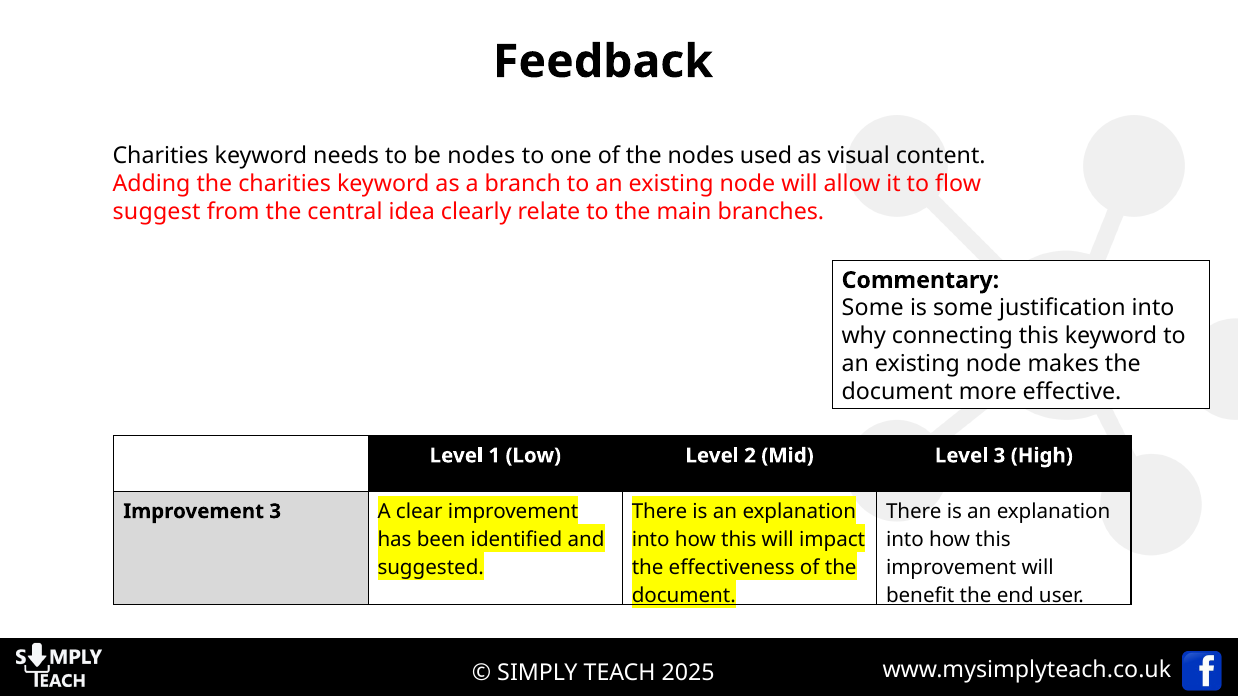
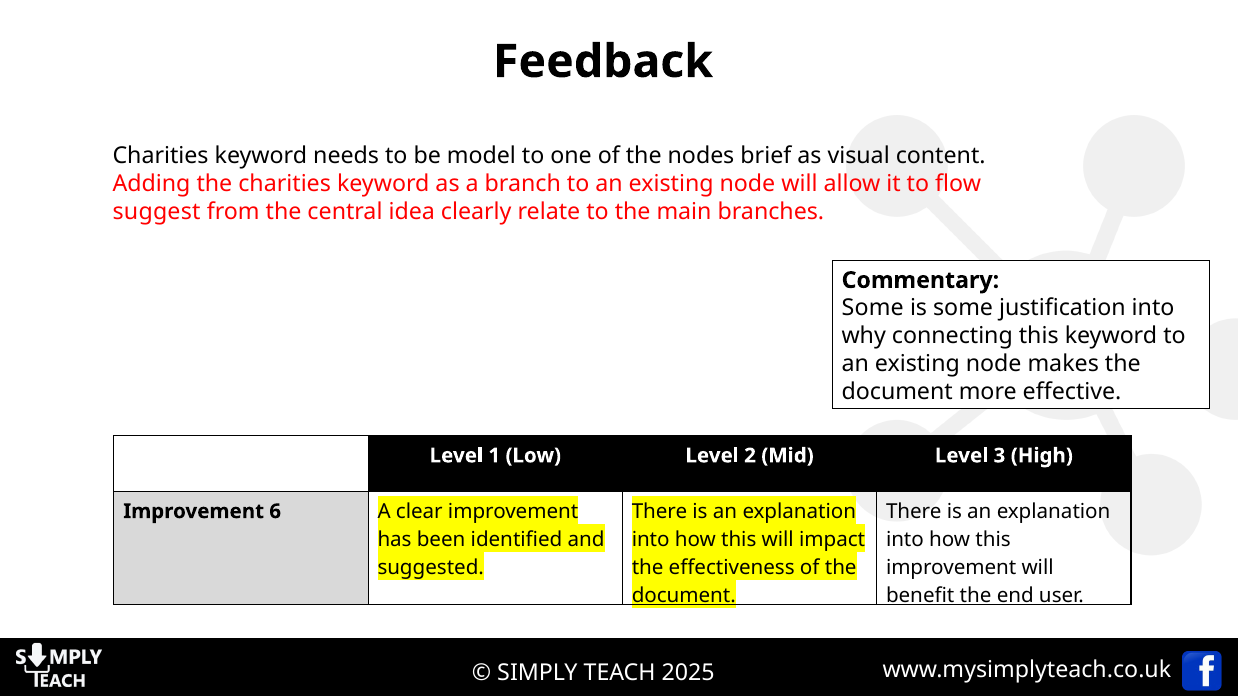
be nodes: nodes -> model (481, 156)
used: used -> brief (766, 156)
Improvement 3: 3 -> 6 (275, 512)
